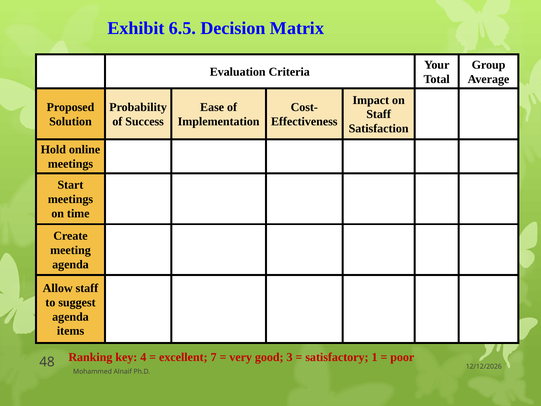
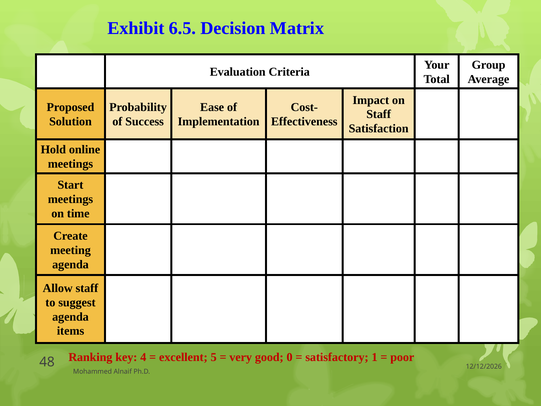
7: 7 -> 5 (214, 357)
3: 3 -> 0 (290, 357)
